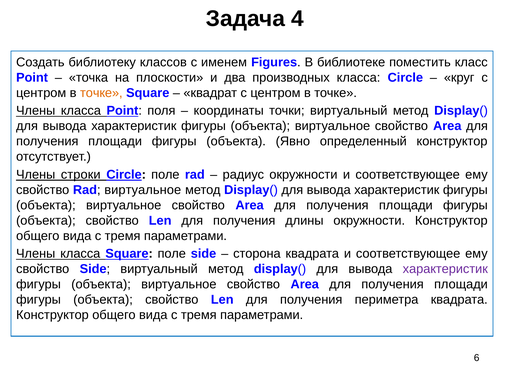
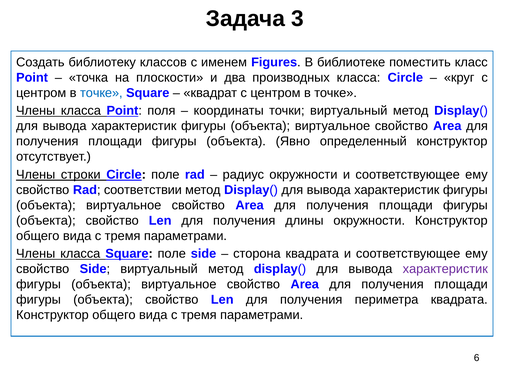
4: 4 -> 3 (298, 19)
точке colour: orange -> blue (101, 93)
Rad виртуальное: виртуальное -> соответствии (143, 190)
